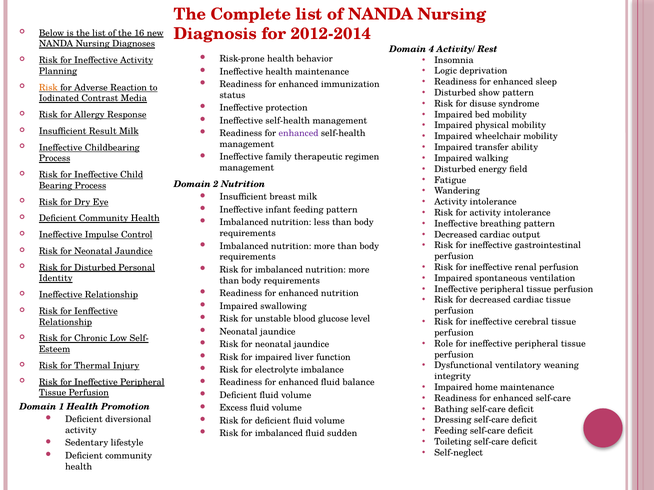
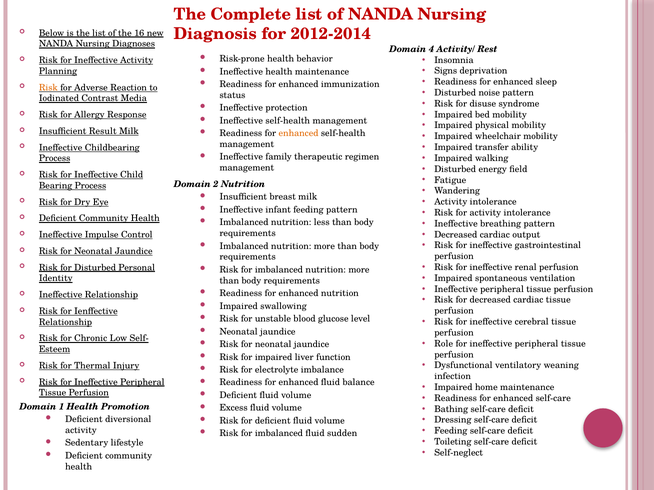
Logic: Logic -> Signs (446, 71)
show: show -> noise (489, 93)
enhanced colour: purple -> orange (299, 133)
integrity: integrity -> infection (453, 377)
